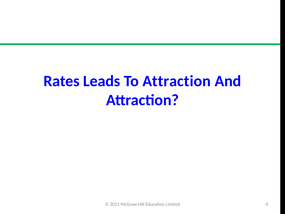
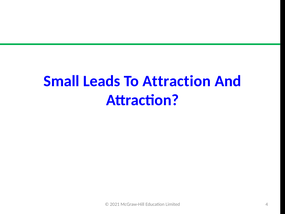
Rates: Rates -> Small (61, 81)
